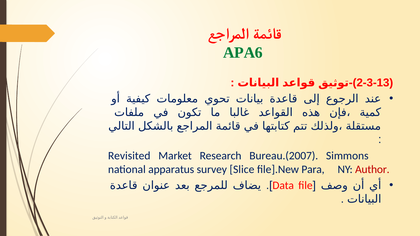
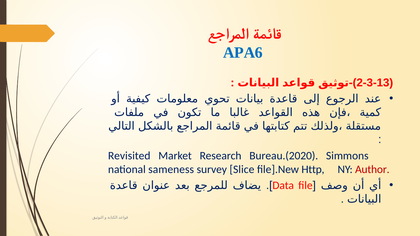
APA6 colour: green -> blue (243, 53)
Bureau.(2007: Bureau.(2007 -> Bureau.(2020 (284, 156)
apparatus: apparatus -> sameness (171, 169)
Para: Para -> Http (313, 169)
